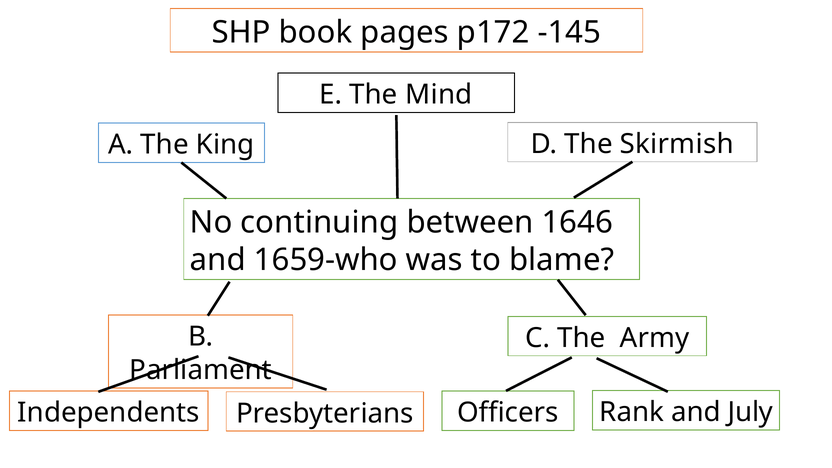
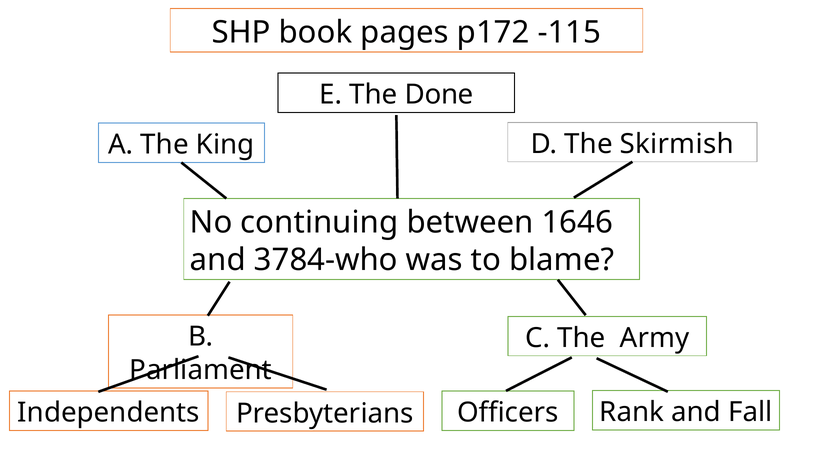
-145: -145 -> -115 (569, 32)
Mind: Mind -> Done (439, 95)
1659-who: 1659-who -> 3784-who (326, 260)
July: July -> Fall (750, 412)
